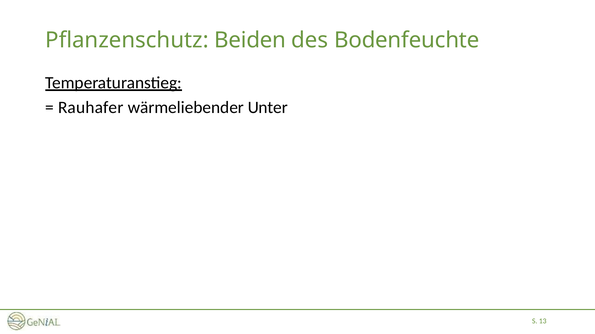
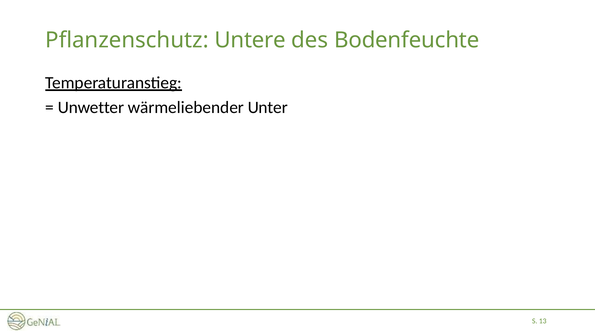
Beiden: Beiden -> Untere (250, 40)
Rauhafer: Rauhafer -> Unwetter (91, 108)
